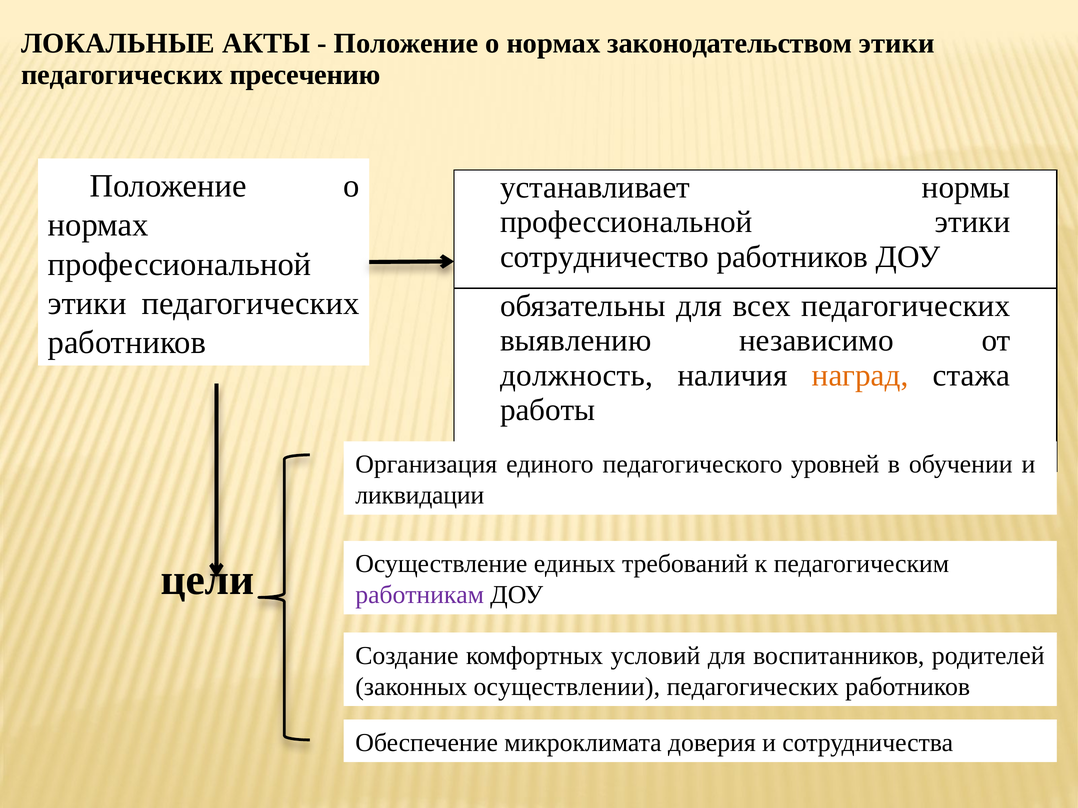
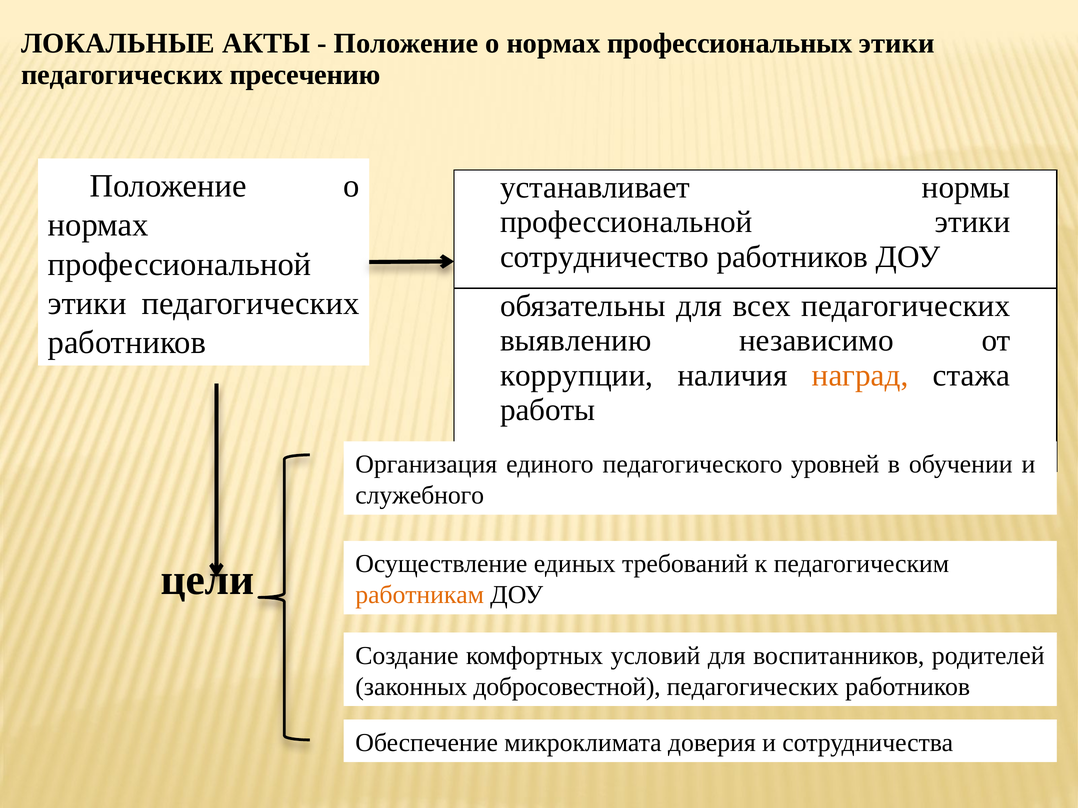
законодательством: законодательством -> профессиональных (730, 43)
должность: должность -> коррупции (577, 376)
ликвидации: ликвидации -> служебного (420, 496)
работникам colour: purple -> orange (420, 595)
осуществлении: осуществлении -> добросовестной (567, 687)
